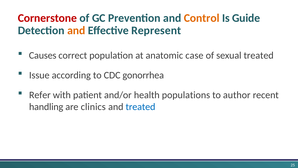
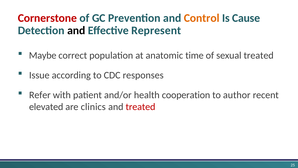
Guide: Guide -> Cause (246, 18)
and colour: orange -> black (76, 30)
Causes: Causes -> Maybe (43, 55)
case: case -> time (194, 55)
gonorrhea: gonorrhea -> responses (143, 75)
populations: populations -> cooperation (186, 95)
handling: handling -> elevated (46, 107)
treated colour: blue -> red (140, 107)
